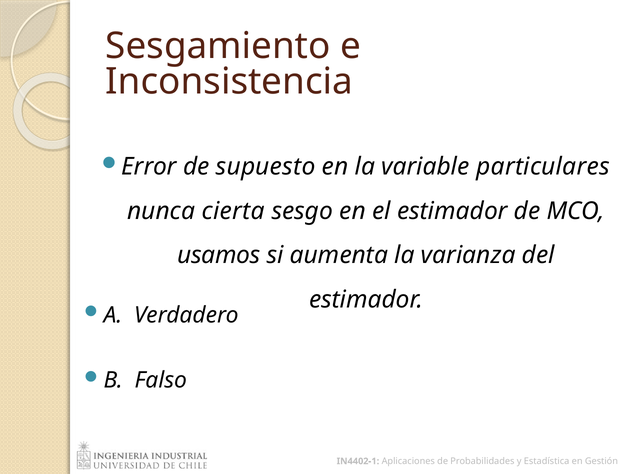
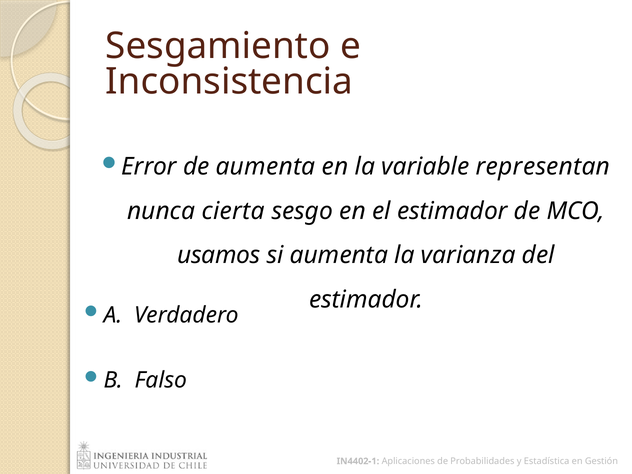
de supuesto: supuesto -> aumenta (266, 167)
particulares: particulares -> representan (543, 167)
